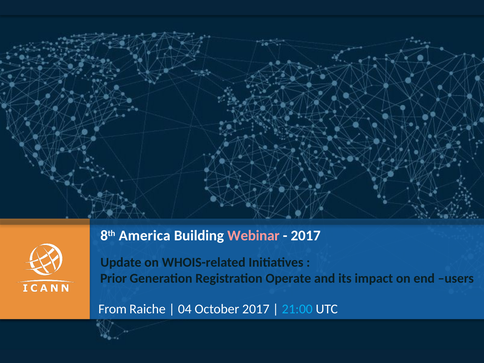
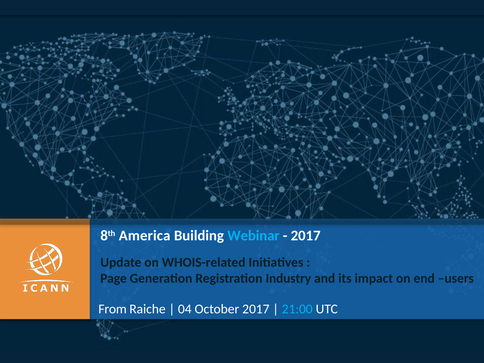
Webinar colour: pink -> light blue (253, 236)
Prior: Prior -> Page (114, 278)
Operate: Operate -> Industry (288, 278)
